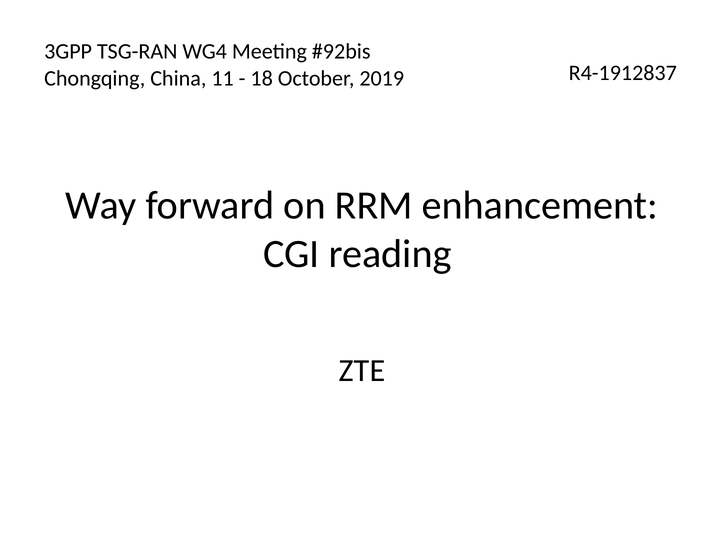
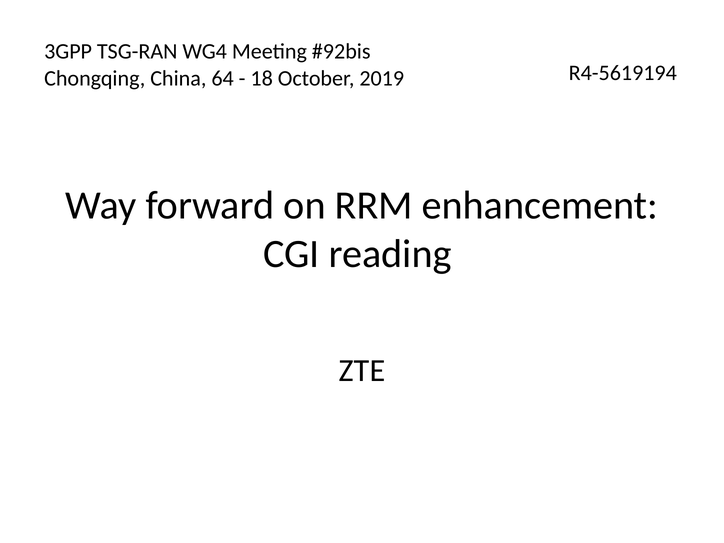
11: 11 -> 64 (223, 78)
R4-1912837: R4-1912837 -> R4-5619194 (623, 73)
